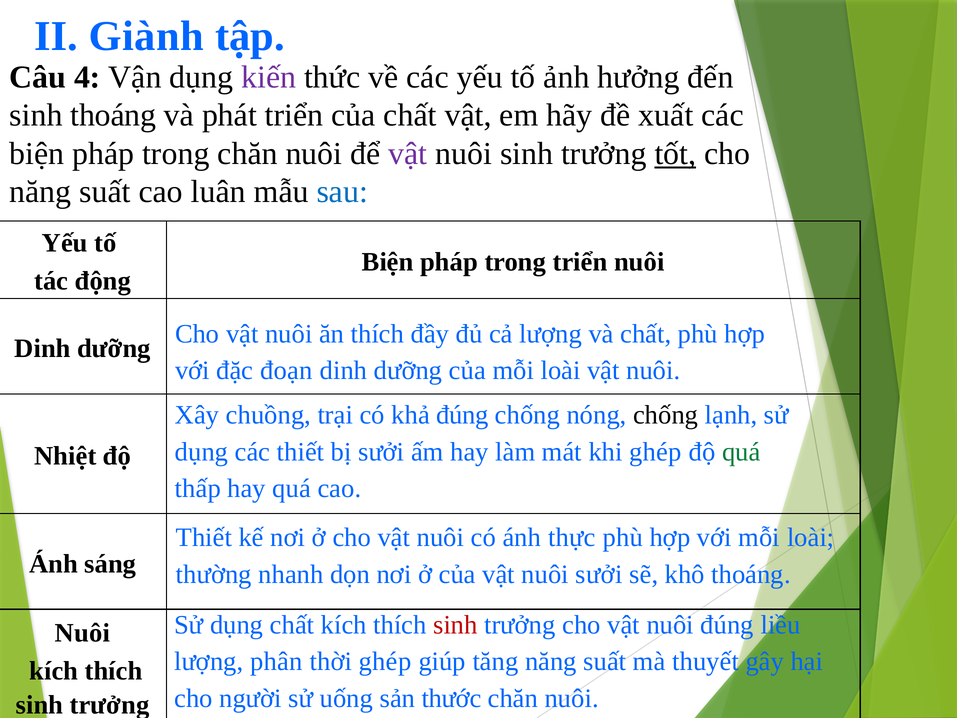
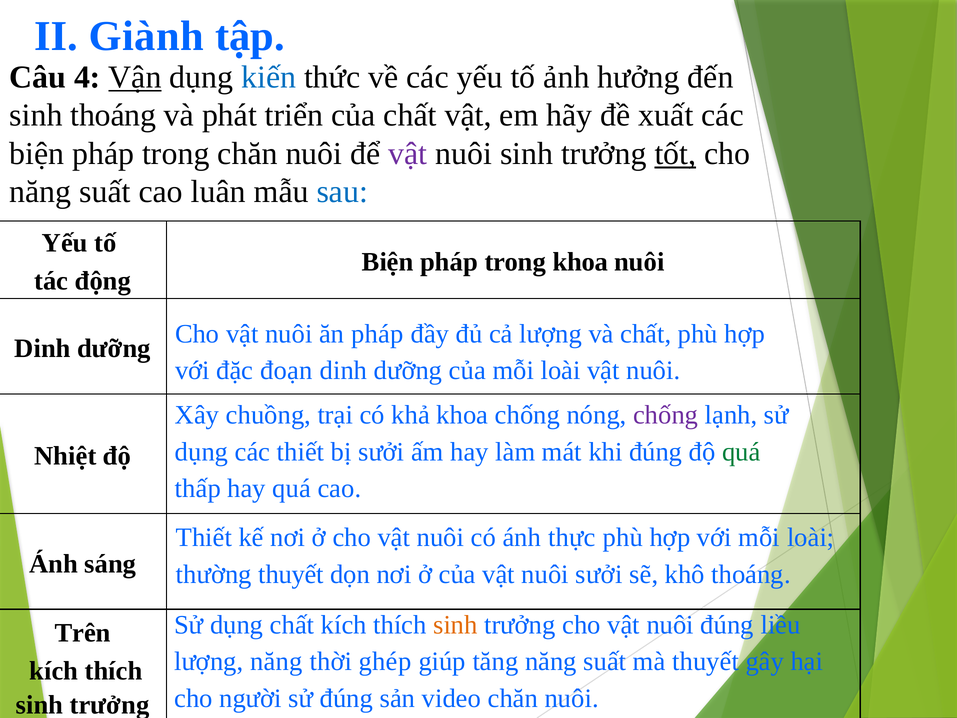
Vận underline: none -> present (135, 77)
kiến colour: purple -> blue (269, 77)
trong triển: triển -> khoa (580, 262)
ăn thích: thích -> pháp (377, 334)
khả đúng: đúng -> khoa (462, 415)
chống colour: black -> purple (666, 415)
khi ghép: ghép -> đúng (656, 452)
thường nhanh: nhanh -> thuyết (291, 574)
sinh colour: red -> orange (455, 625)
Nuôi: Nuôi -> Trên (83, 633)
lượng phân: phân -> năng (276, 661)
sử uống: uống -> đúng (346, 698)
thước: thước -> video (451, 698)
